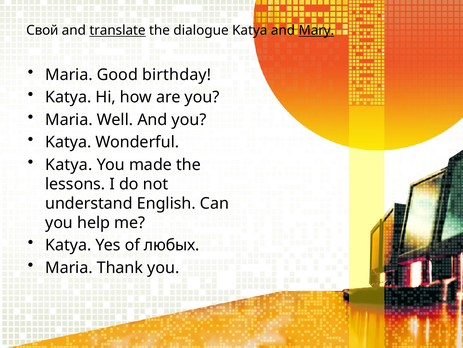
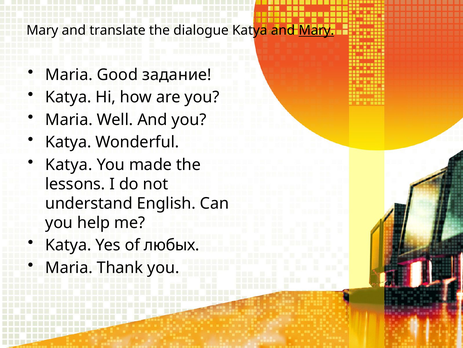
Свой: Свой -> Mary (42, 30)
translate underline: present -> none (117, 30)
birthday: birthday -> задание (177, 75)
